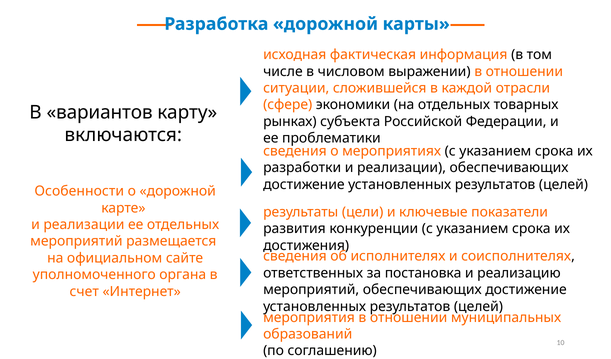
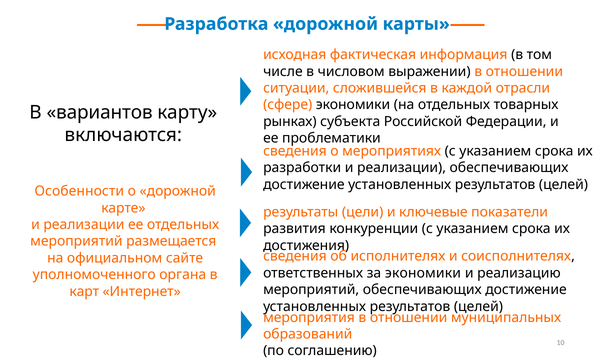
за постановка: постановка -> экономики (423, 273)
счет: счет -> карт (84, 292)
